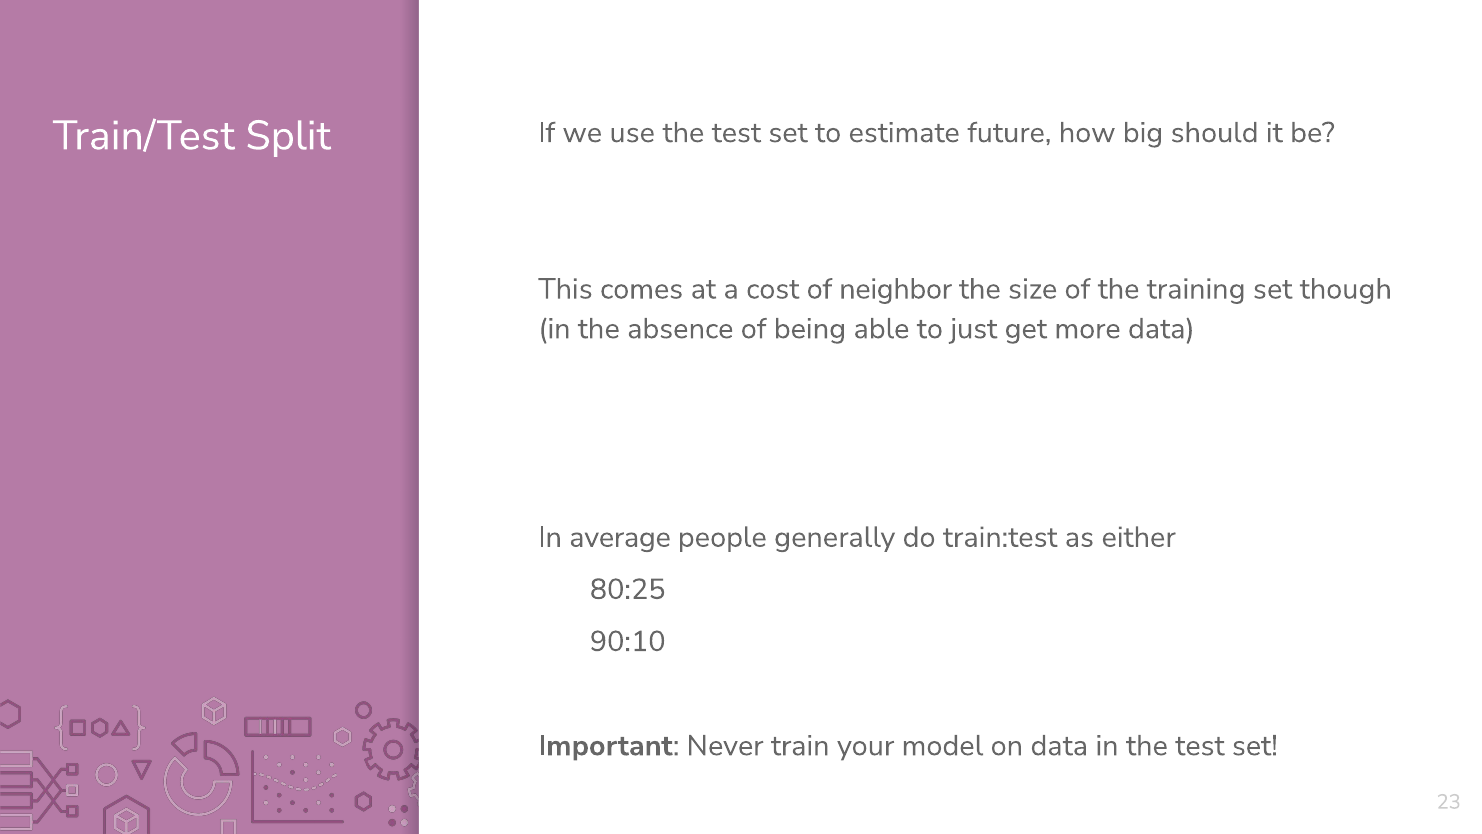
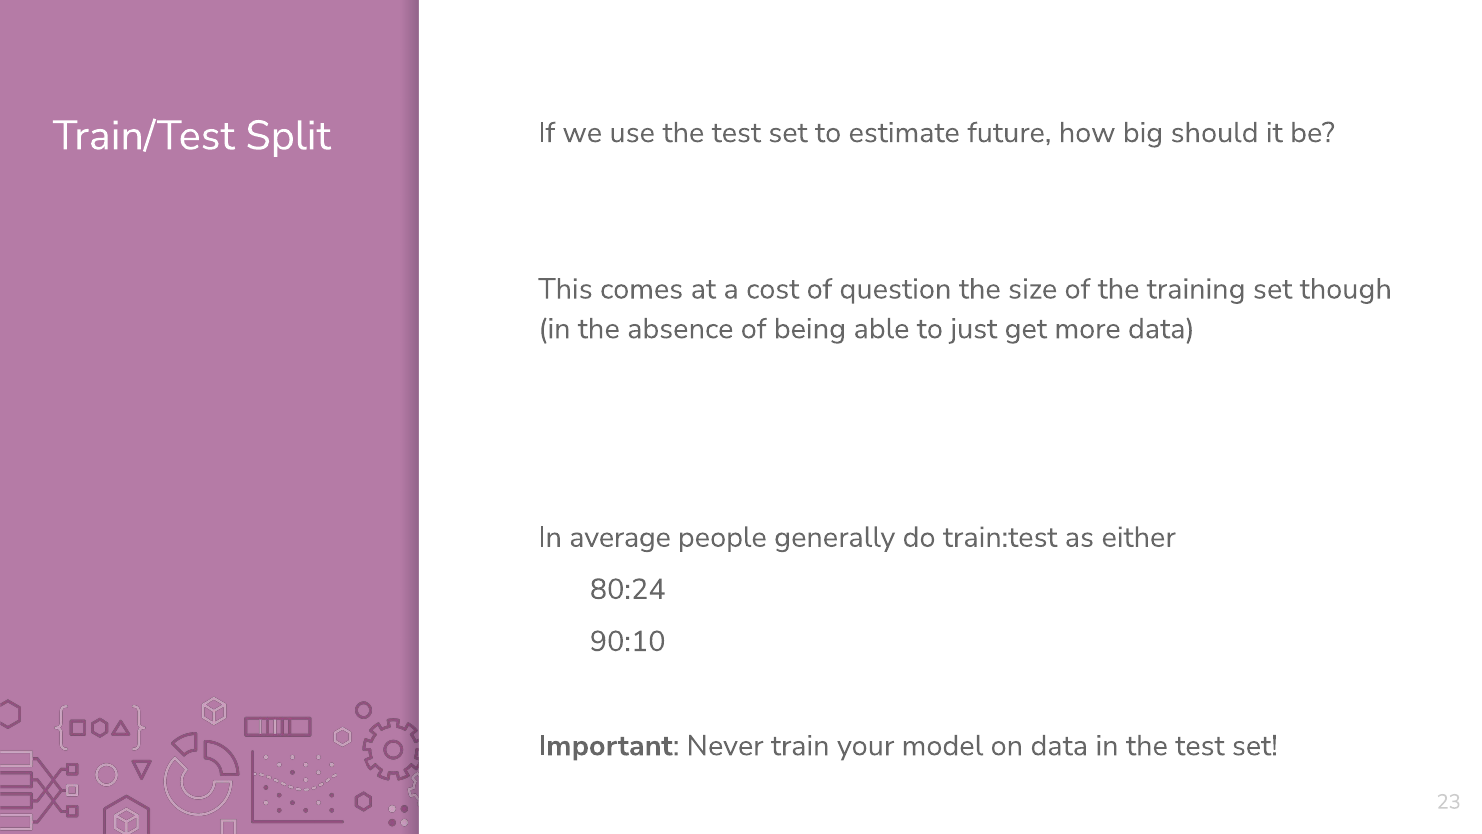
neighbor: neighbor -> question (895, 289)
80:25: 80:25 -> 80:24 (628, 589)
